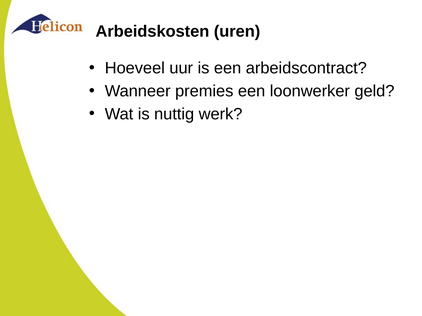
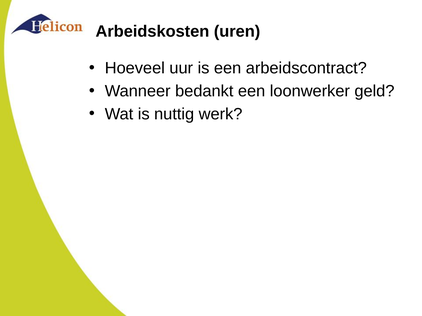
premies: premies -> bedankt (204, 91)
